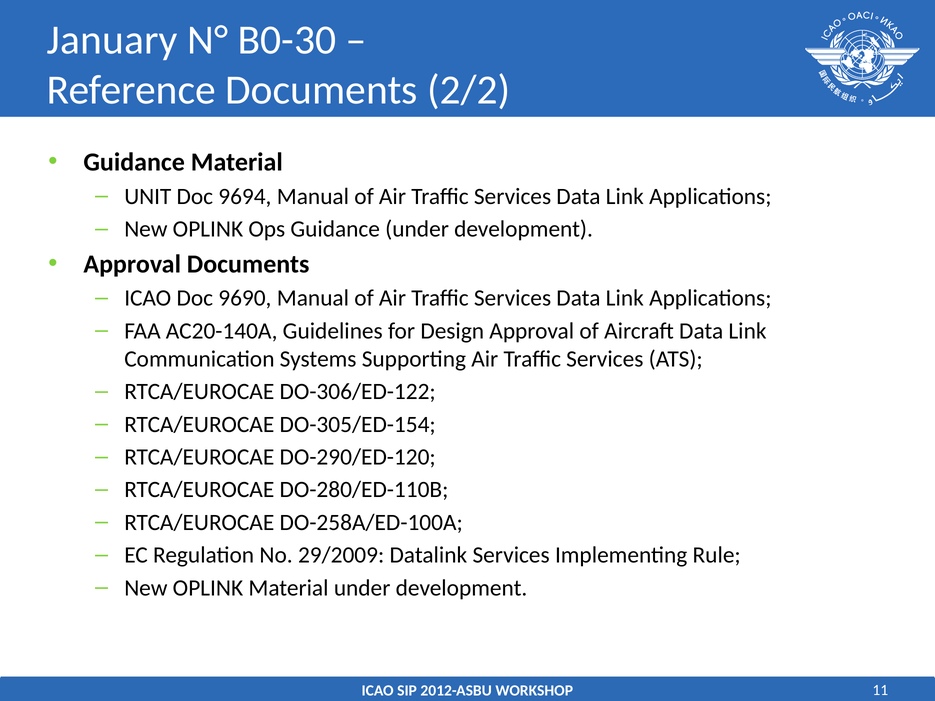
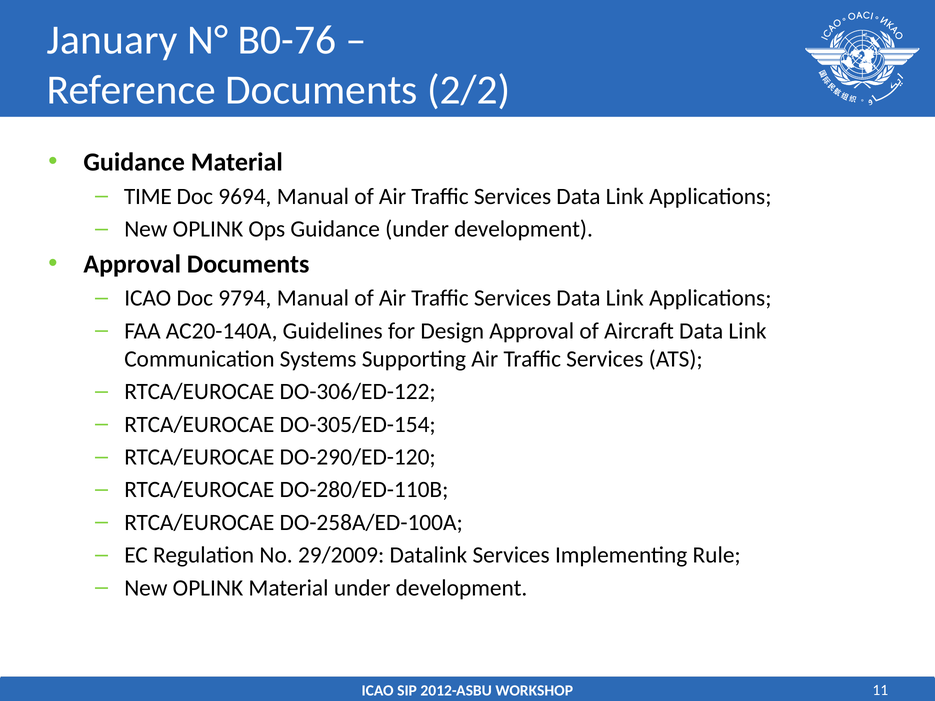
B0-30: B0-30 -> B0-76 (287, 40)
UNIT: UNIT -> TIME (148, 196)
9690: 9690 -> 9794 (245, 298)
